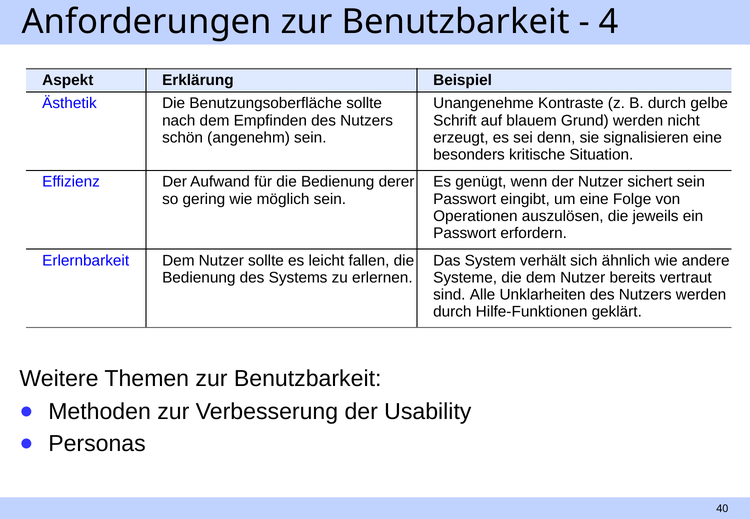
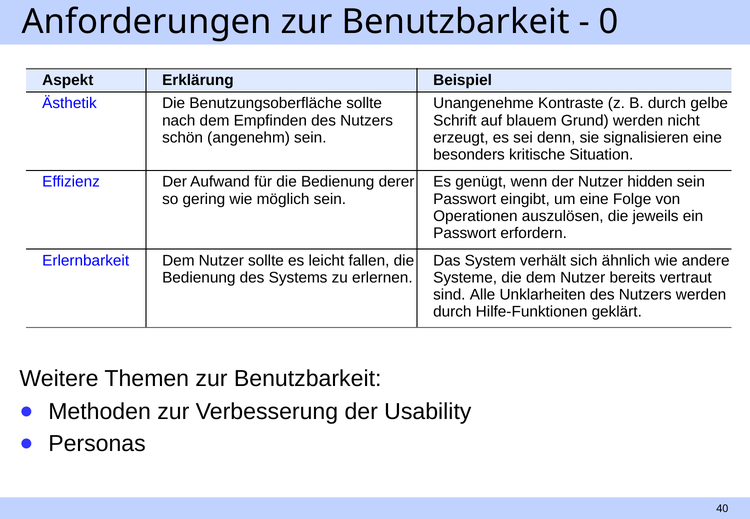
4: 4 -> 0 (609, 22)
sichert: sichert -> hidden (650, 182)
